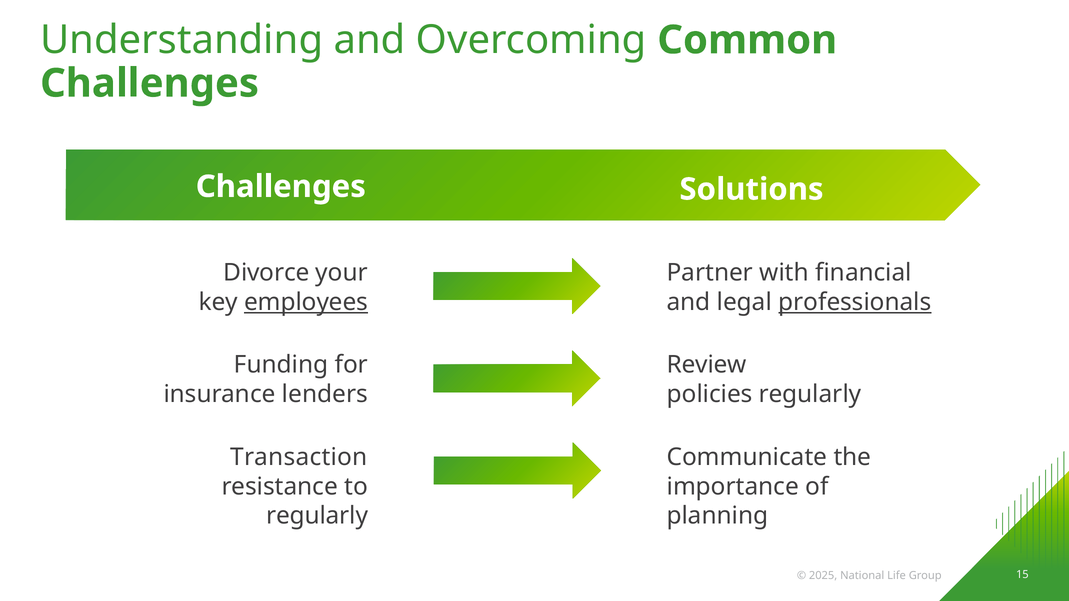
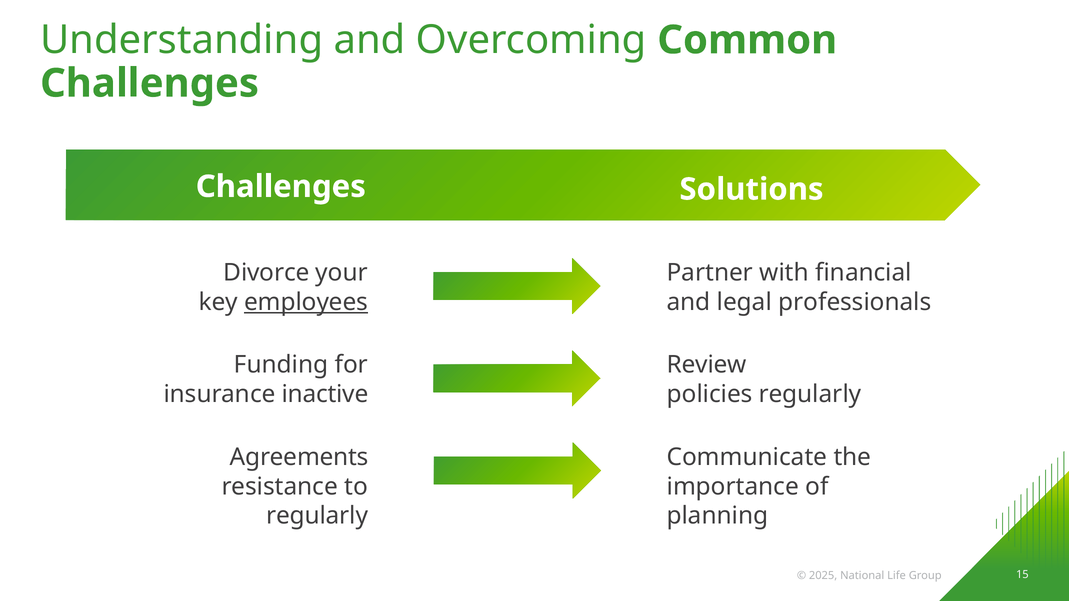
professionals underline: present -> none (855, 302)
lenders: lenders -> inactive (325, 394)
Transaction: Transaction -> Agreements (299, 457)
